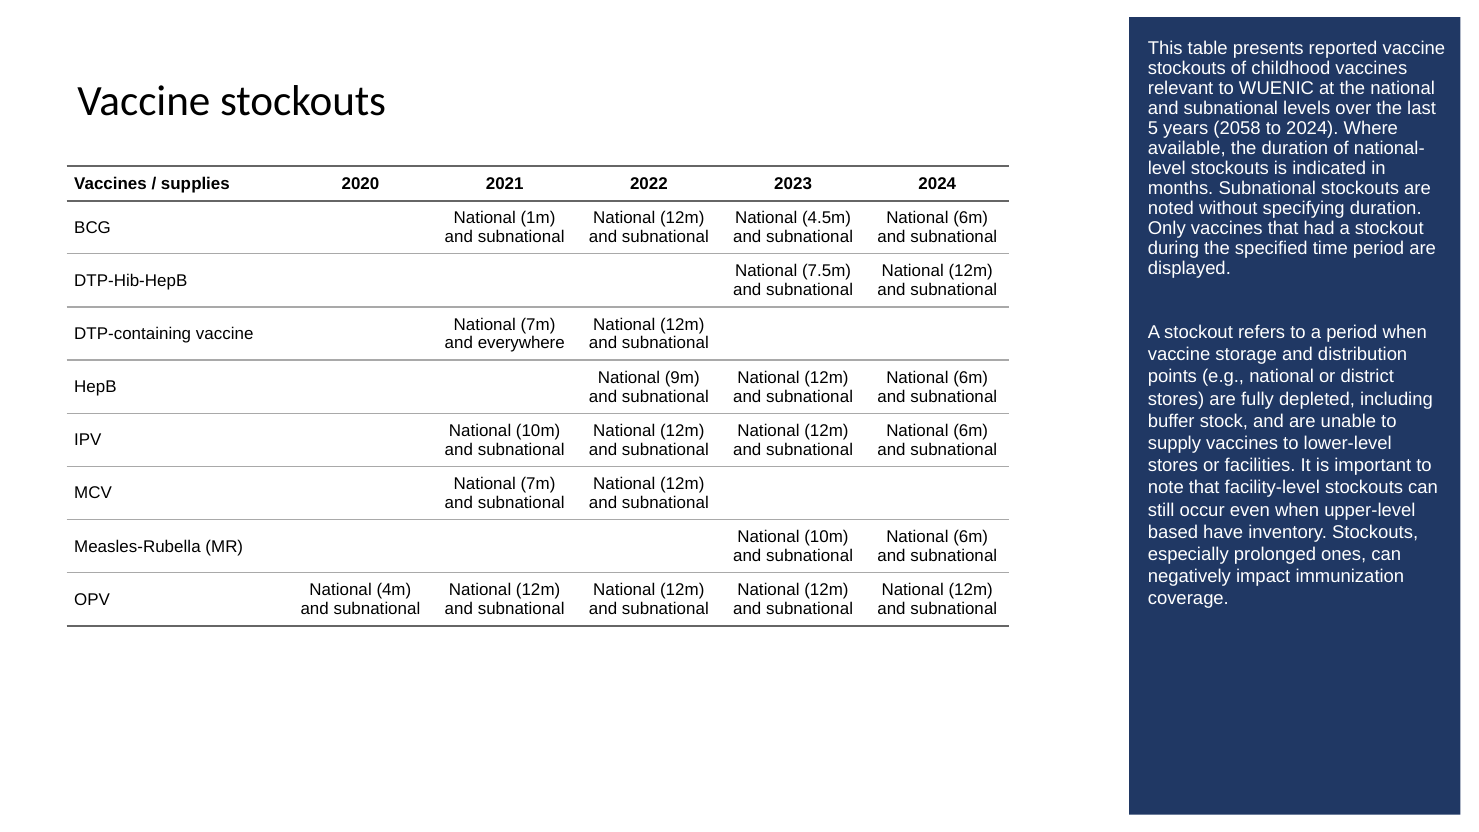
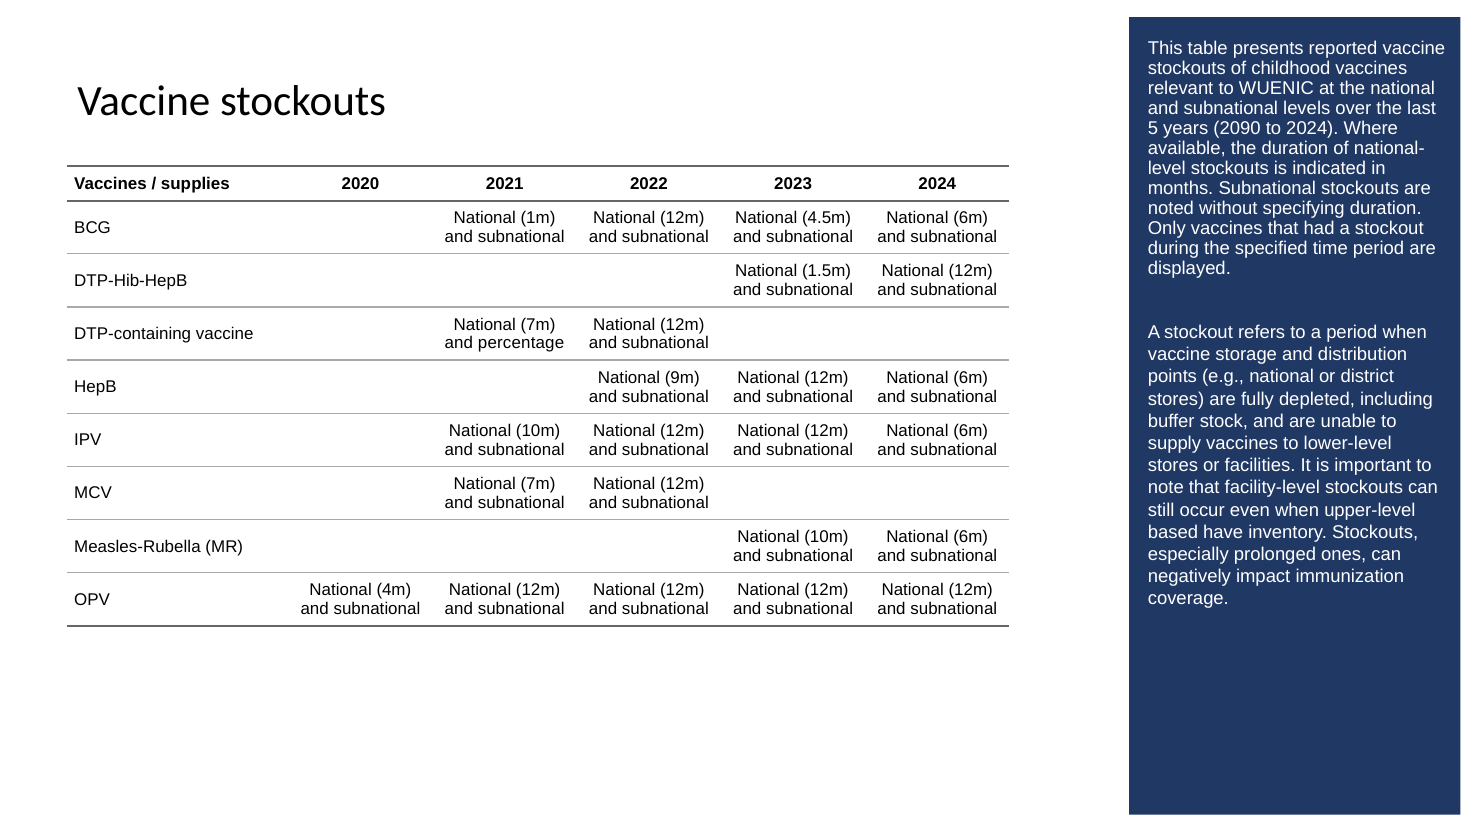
2058: 2058 -> 2090 (1237, 128)
7.5m: 7.5m -> 1.5m (827, 271)
everywhere: everywhere -> percentage (521, 343)
